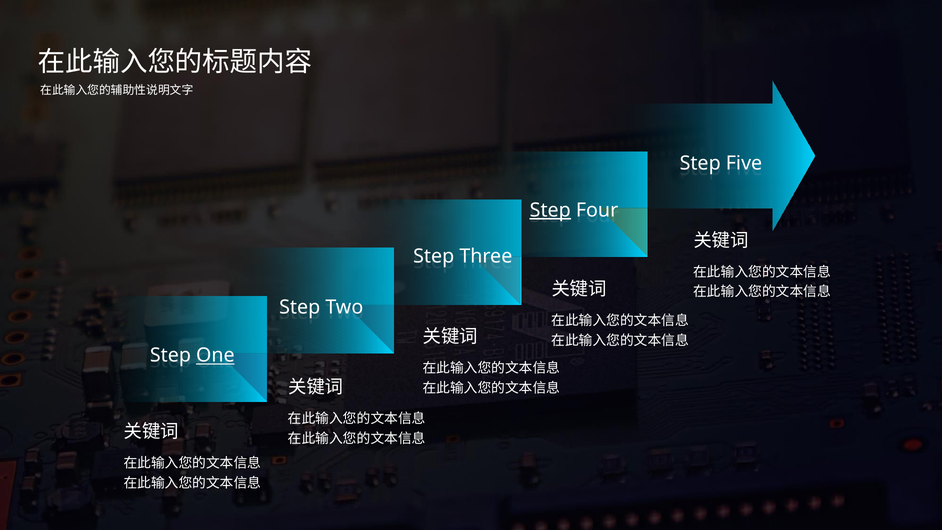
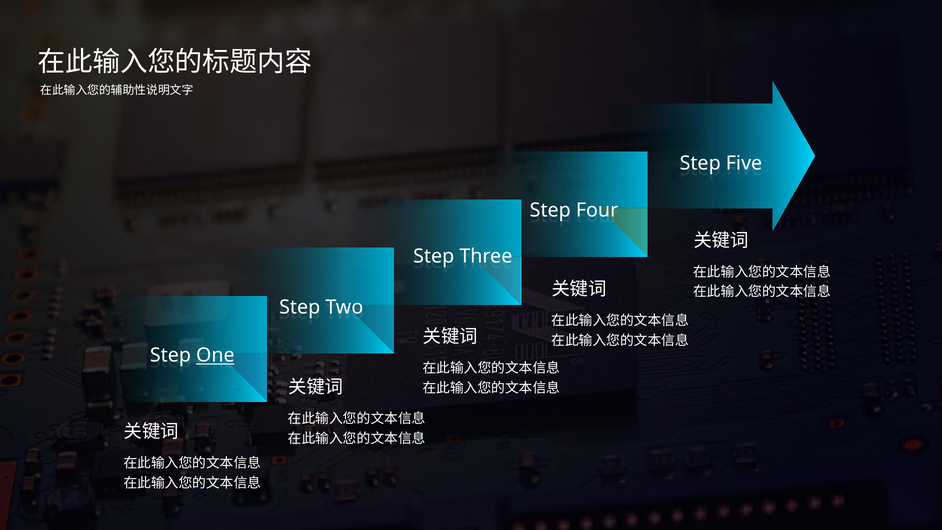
Step underline: present -> none (550, 210)
